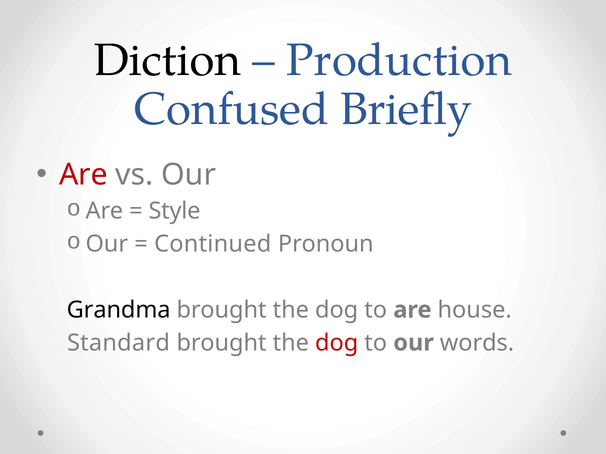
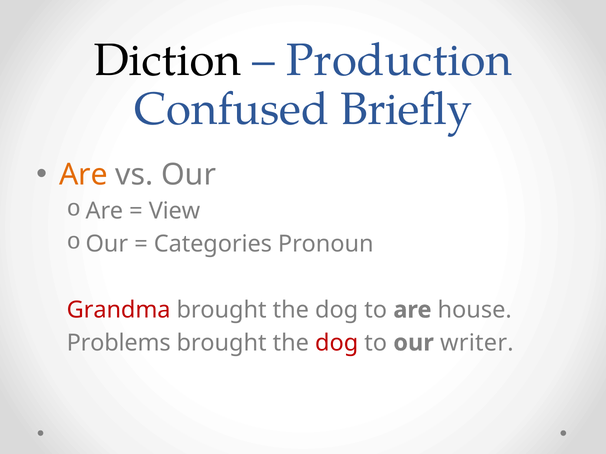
Are colour: red -> orange (83, 175)
Style: Style -> View (174, 211)
Continued: Continued -> Categories (213, 244)
Grandma colour: black -> red (119, 310)
Standard: Standard -> Problems (119, 343)
words: words -> writer (477, 343)
